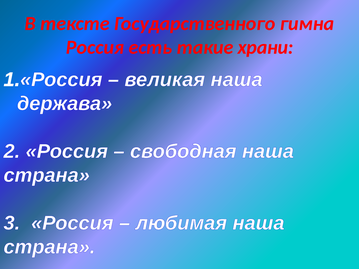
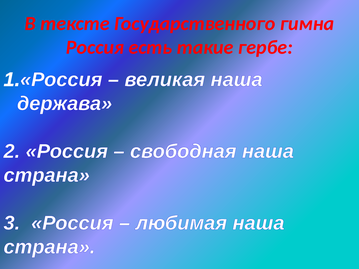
храни: храни -> гербе (265, 47)
